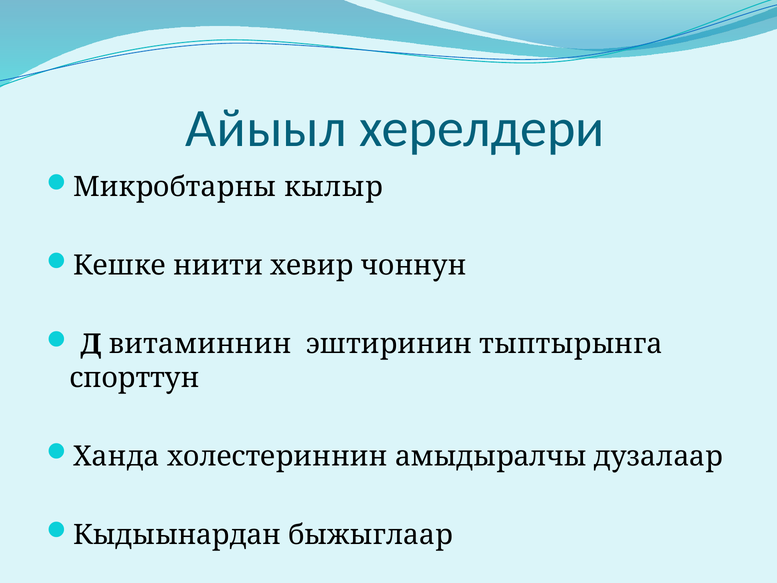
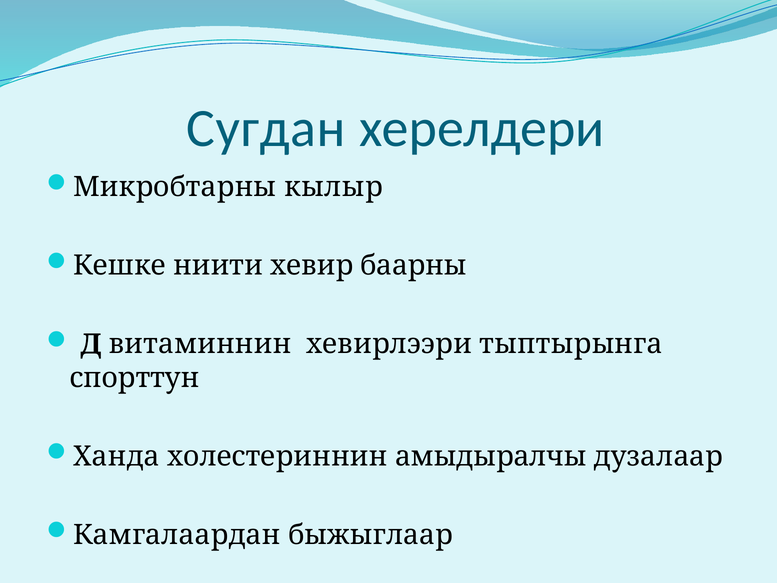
Айыыл: Айыыл -> Сугдан (266, 128)
чоннун: чоннун -> баарны (414, 266)
эштиринин: эштиринин -> хевирлээри (389, 344)
Кыдыынардан: Кыдыынардан -> Камгалаардан (177, 535)
